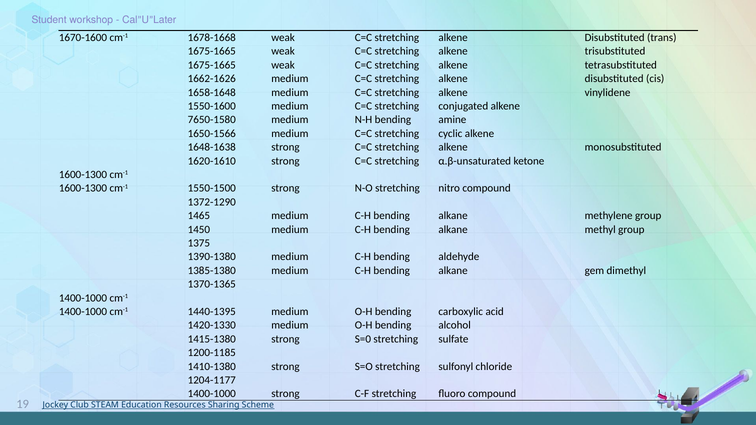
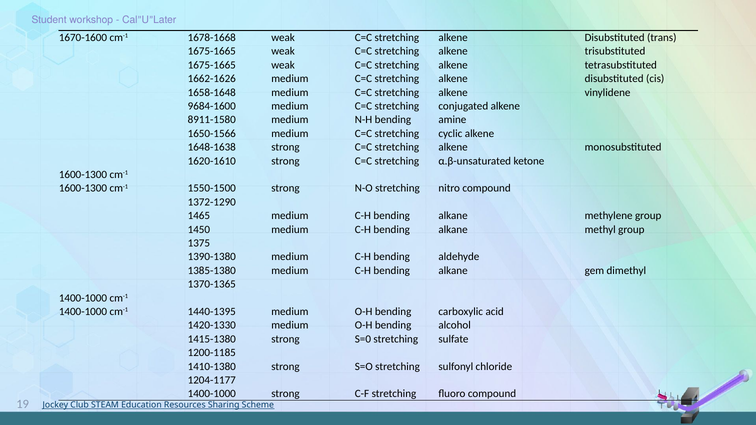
1550-1600: 1550-1600 -> 9684-1600 (212, 106)
7650-1580: 7650-1580 -> 8911-1580 (212, 120)
